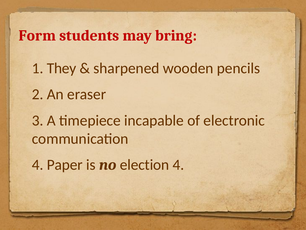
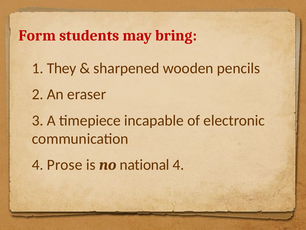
Paper: Paper -> Prose (65, 165)
election: election -> national (145, 165)
